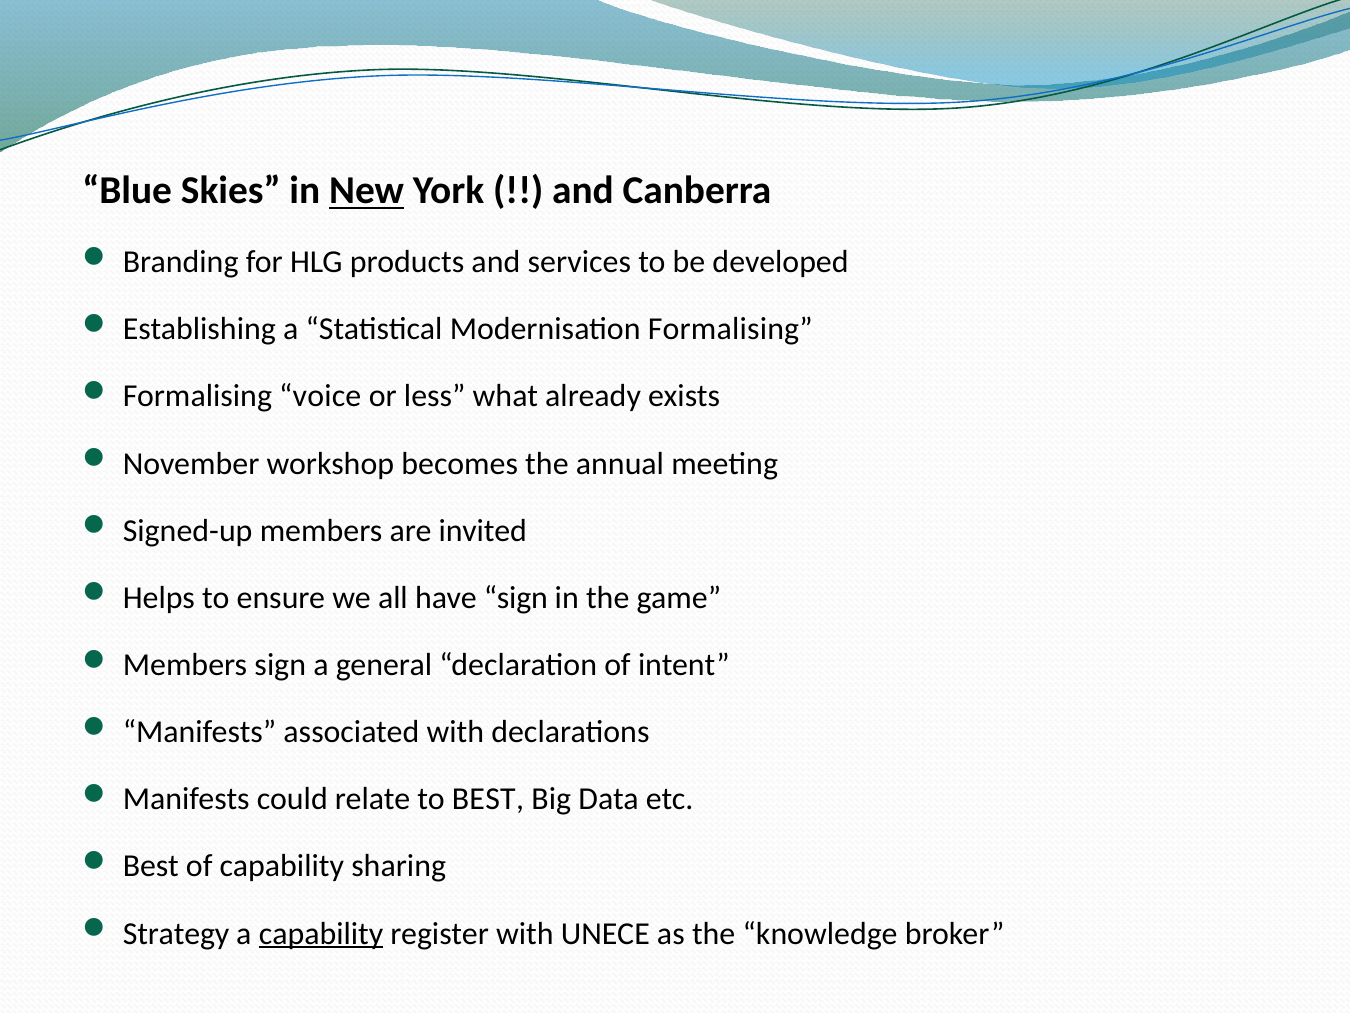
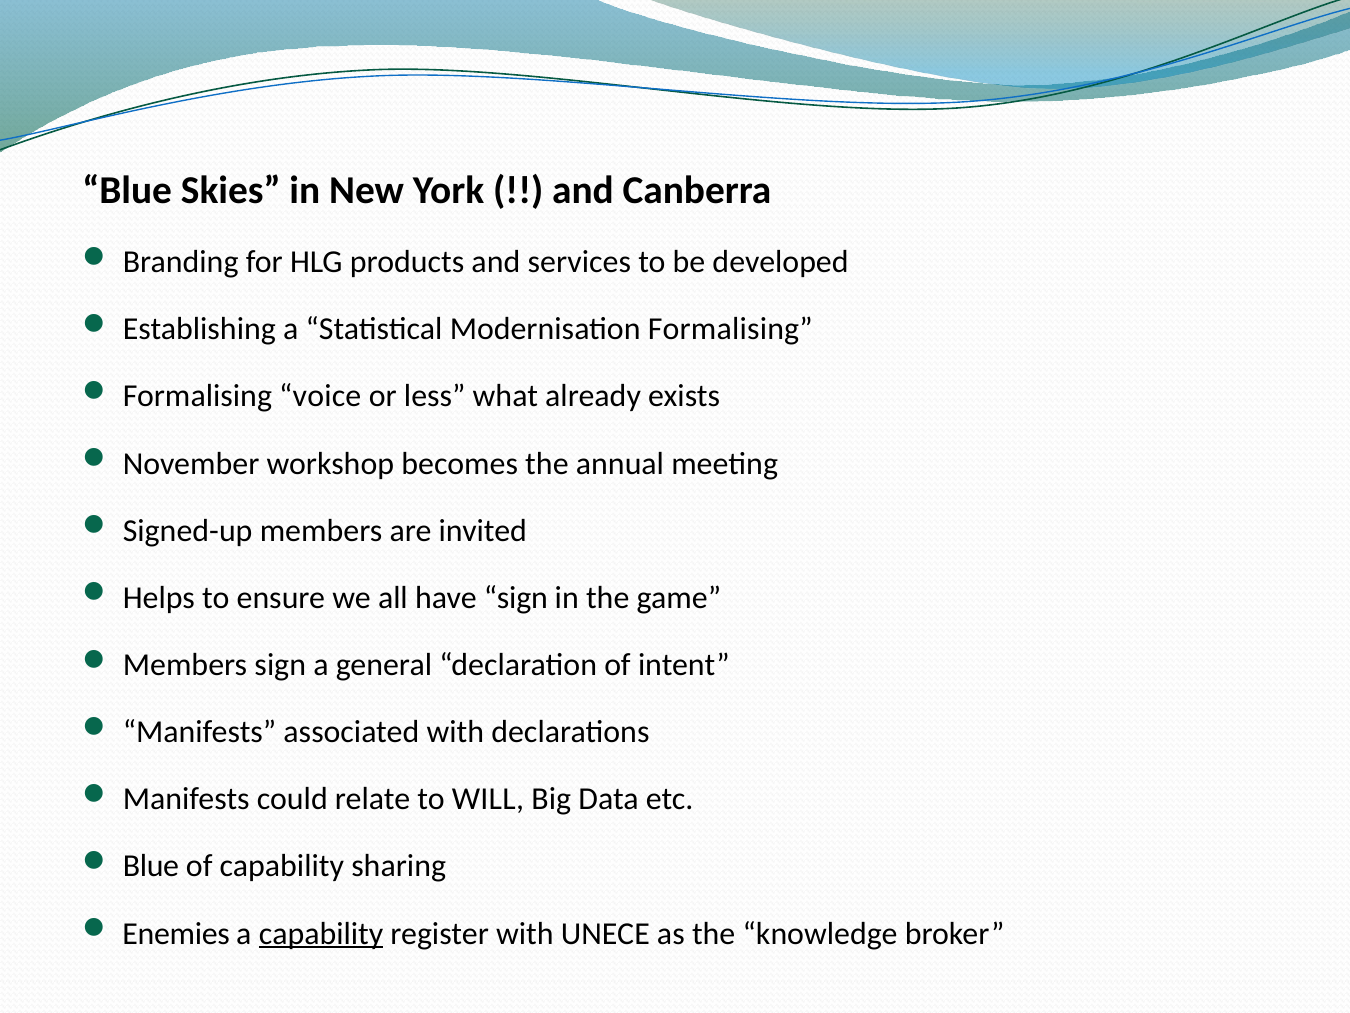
New underline: present -> none (367, 191)
to BEST: BEST -> WILL (488, 799)
Best: Best -> Blue (151, 866)
Strategy: Strategy -> Enemies (176, 933)
